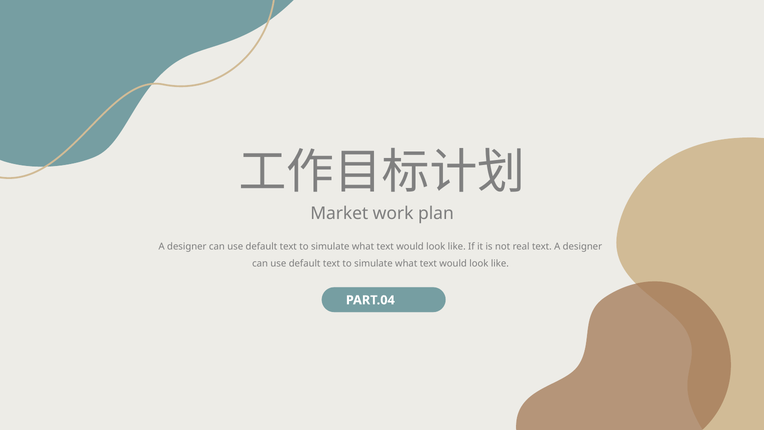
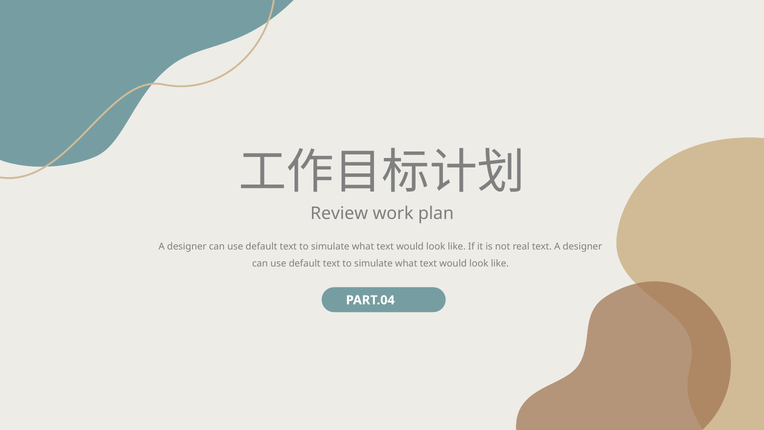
Market: Market -> Review (339, 214)
